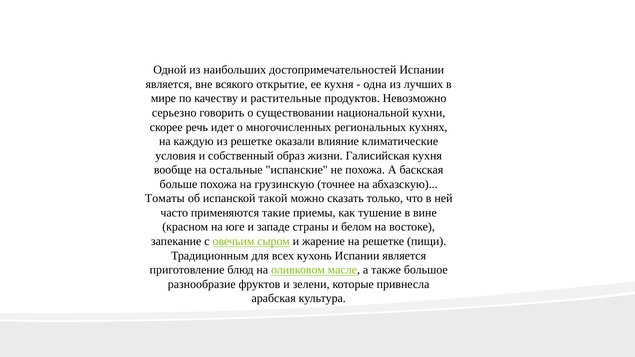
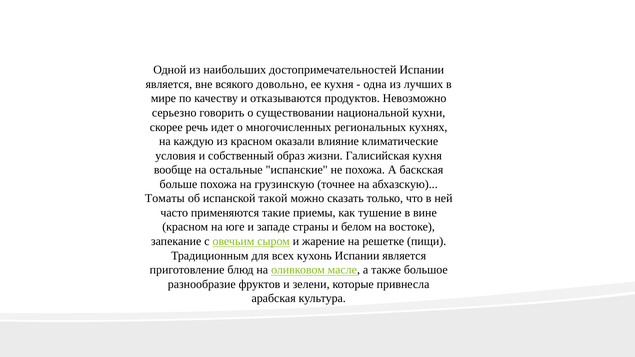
открытие: открытие -> довольно (282, 84)
растительные: растительные -> отказываются (286, 99)
из решетке: решетке -> красном (252, 141)
